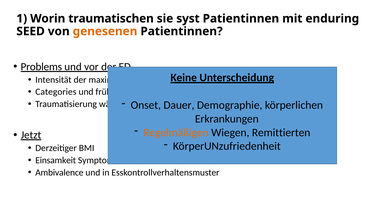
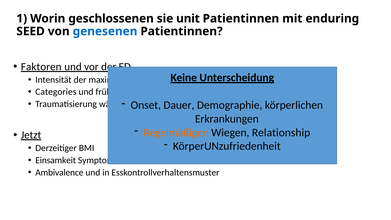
traumatischen: traumatischen -> geschlossenen (111, 19)
syst: syst -> unit (188, 19)
genesenen colour: orange -> blue (105, 31)
Problems: Problems -> Faktoren (41, 67)
Remittierten: Remittierten -> Relationship (281, 132)
